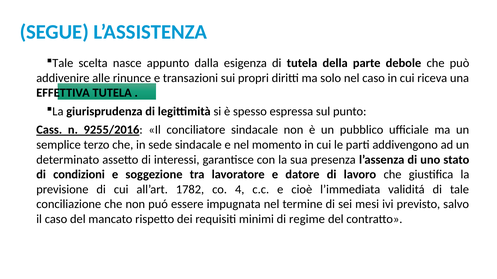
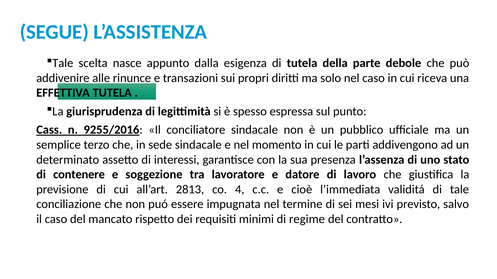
condizioni: condizioni -> contenere (79, 175)
1782: 1782 -> 2813 (190, 190)
